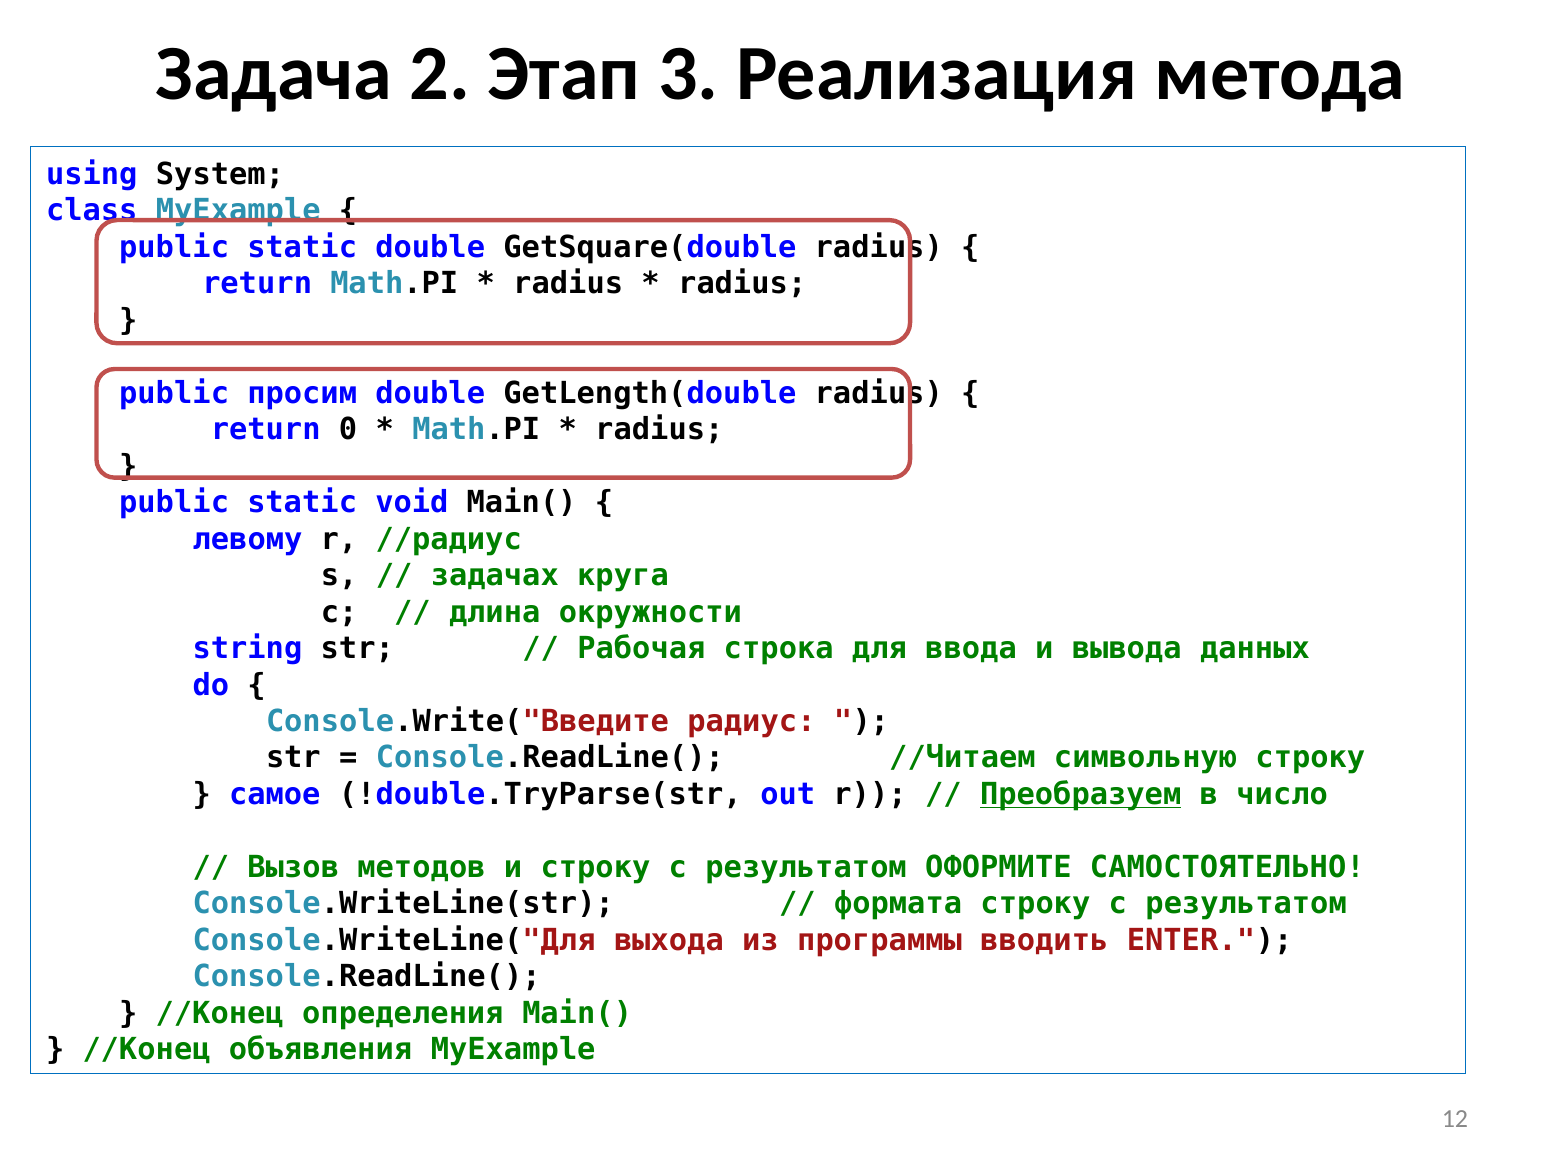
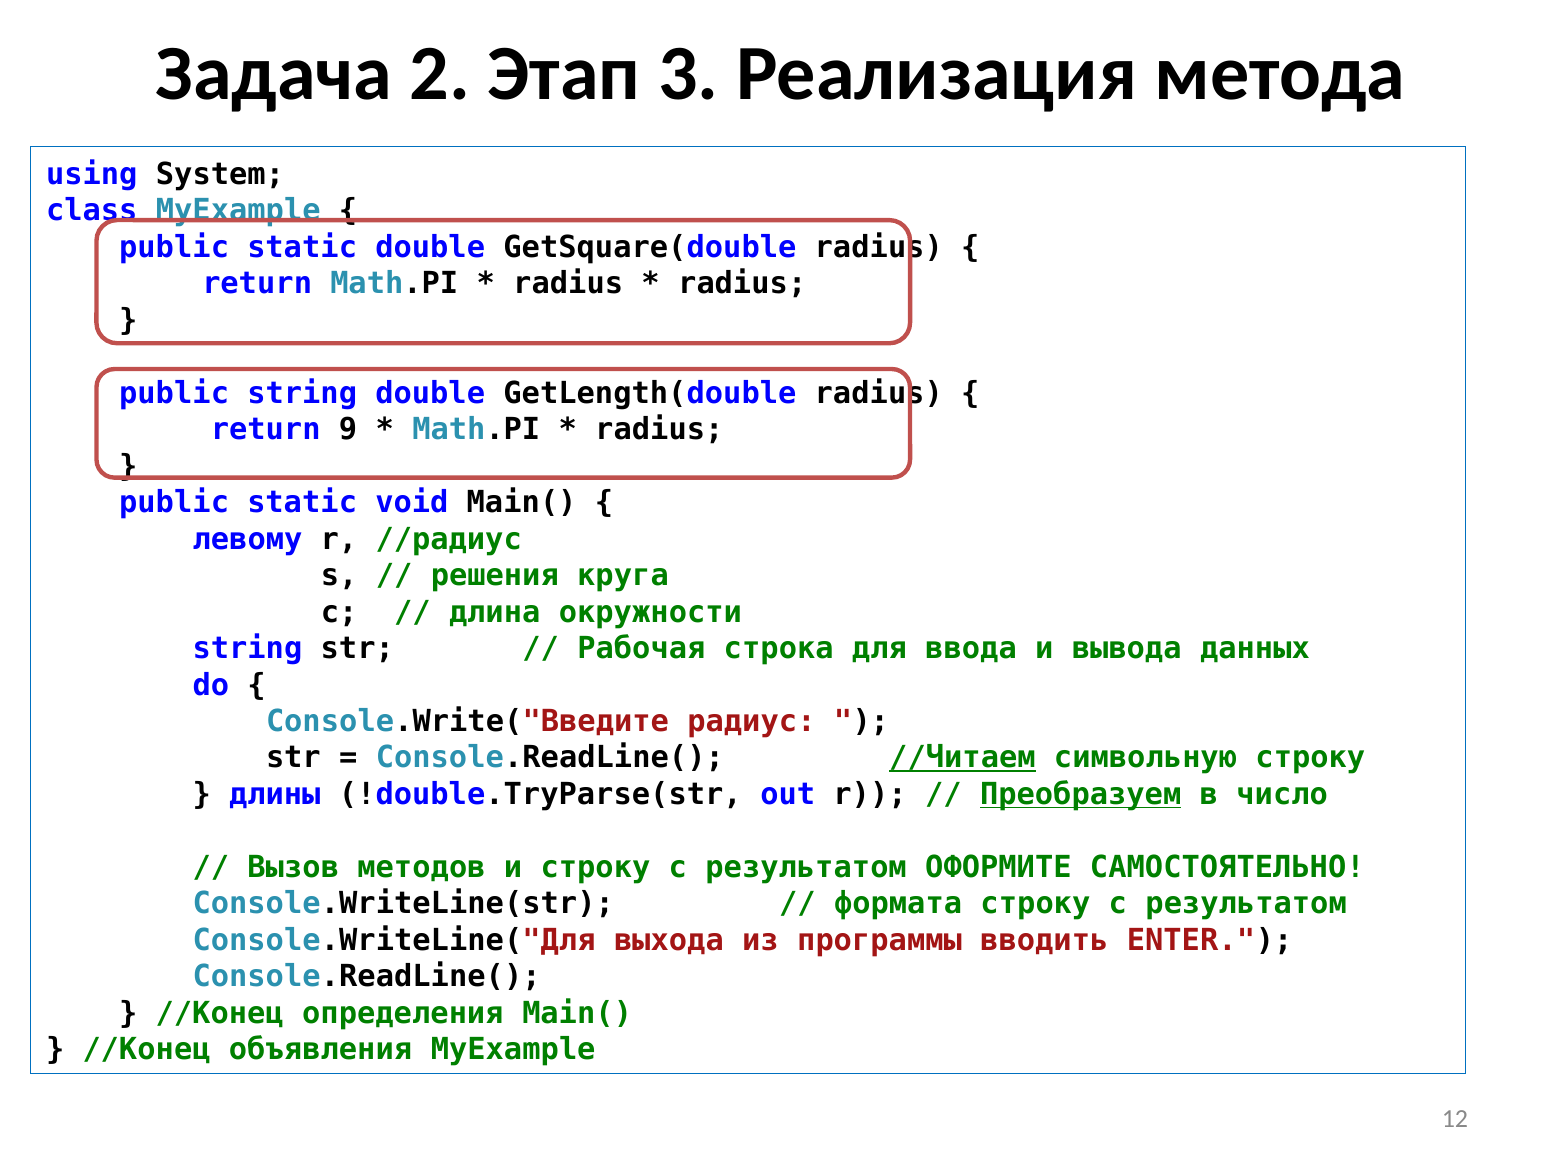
public просим: просим -> string (302, 393)
0: 0 -> 9 (348, 429)
задачах: задачах -> решения (495, 575)
//Читаем underline: none -> present (962, 758)
самое: самое -> длины (275, 794)
